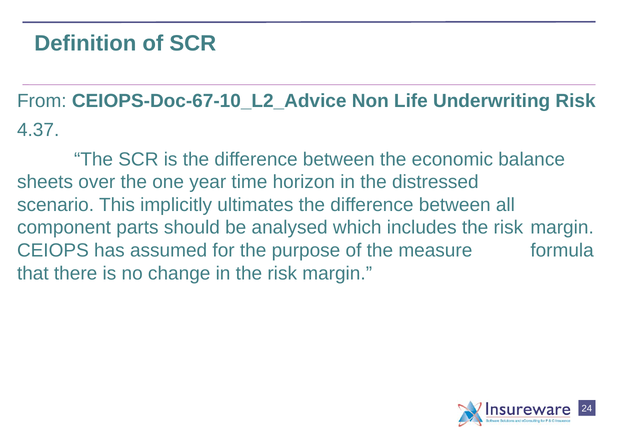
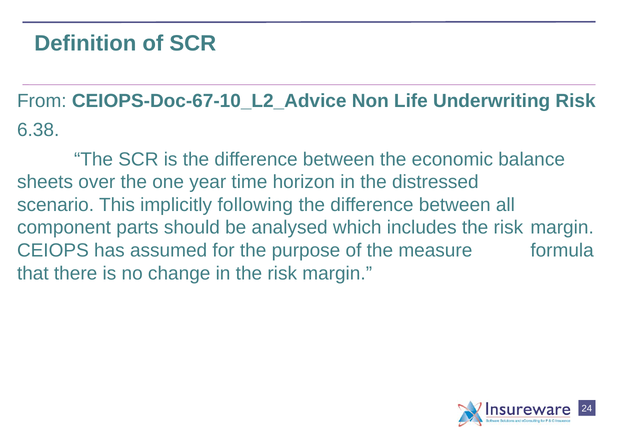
4.37: 4.37 -> 6.38 (38, 130)
ultimates: ultimates -> following (255, 205)
